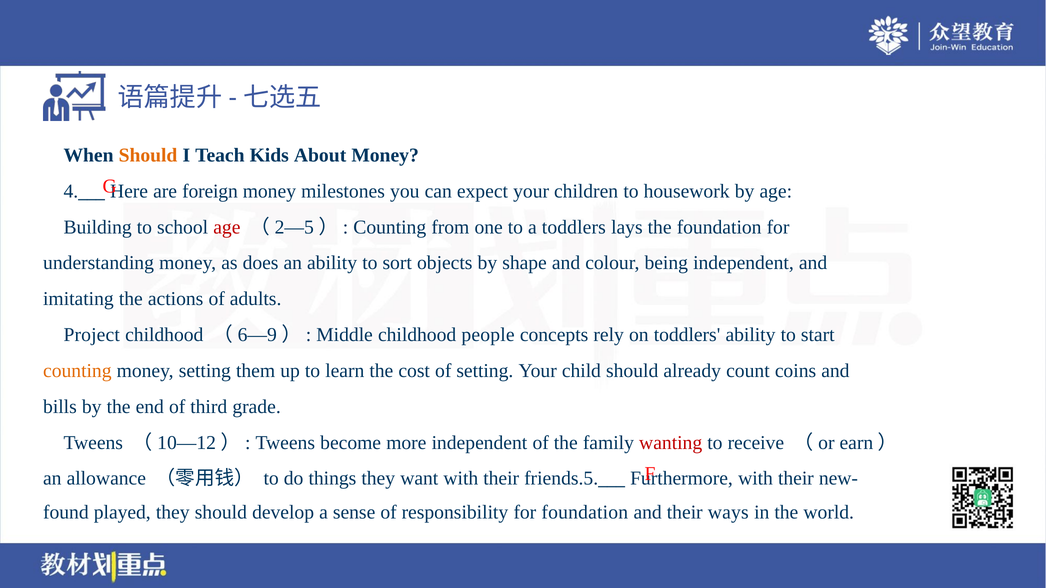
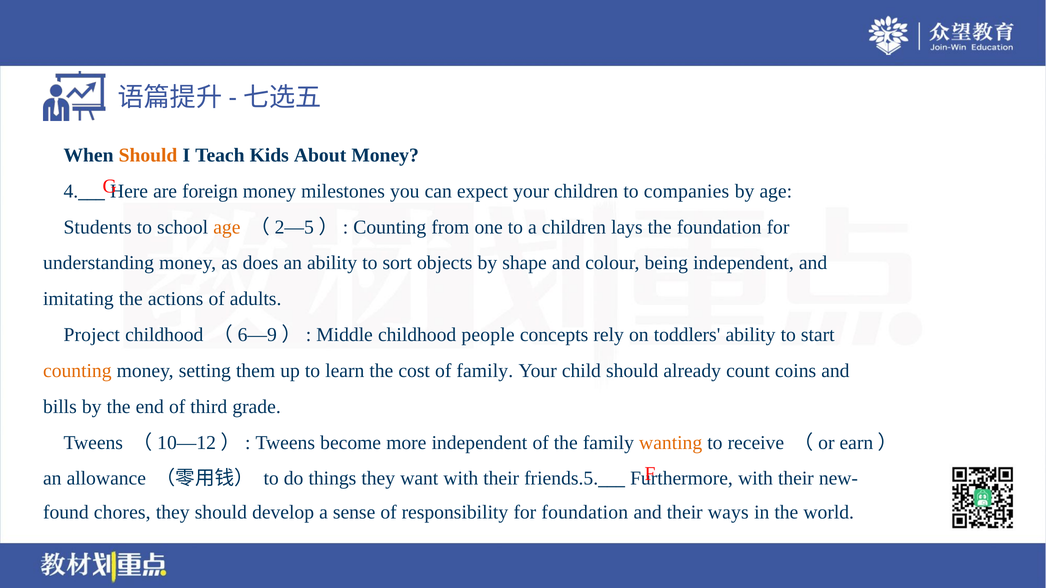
housework: housework -> companies (687, 191)
Building: Building -> Students (98, 227)
age colour: red -> orange (227, 227)
a toddlers: toddlers -> children (574, 227)
of setting: setting -> family (485, 371)
wanting colour: red -> orange (671, 443)
played: played -> chores (122, 513)
